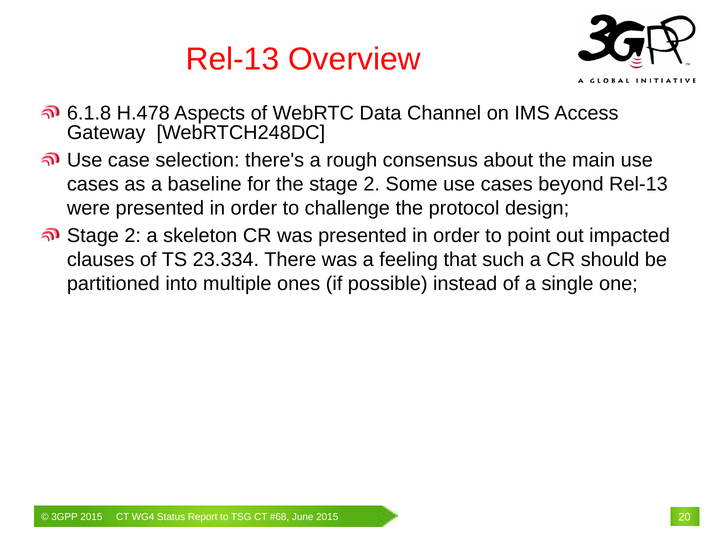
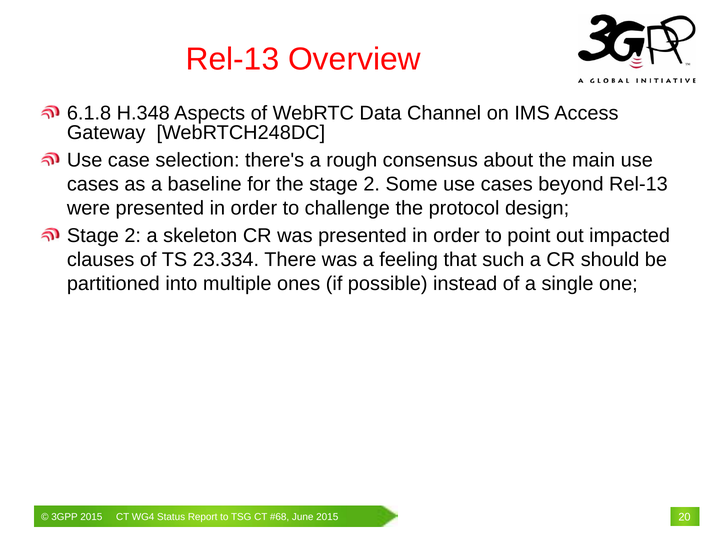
H.478: H.478 -> H.348 (143, 113)
